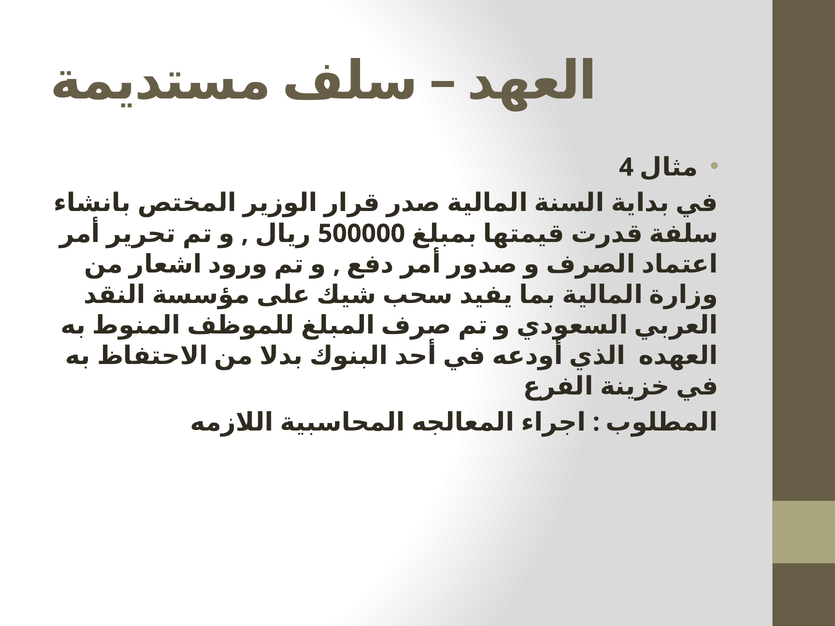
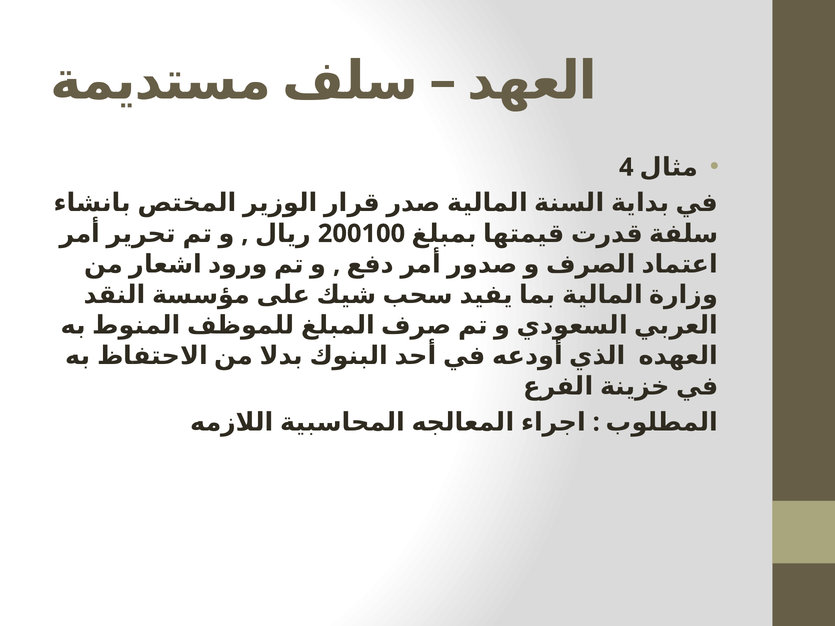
500000: 500000 -> 200100 (362, 234)
